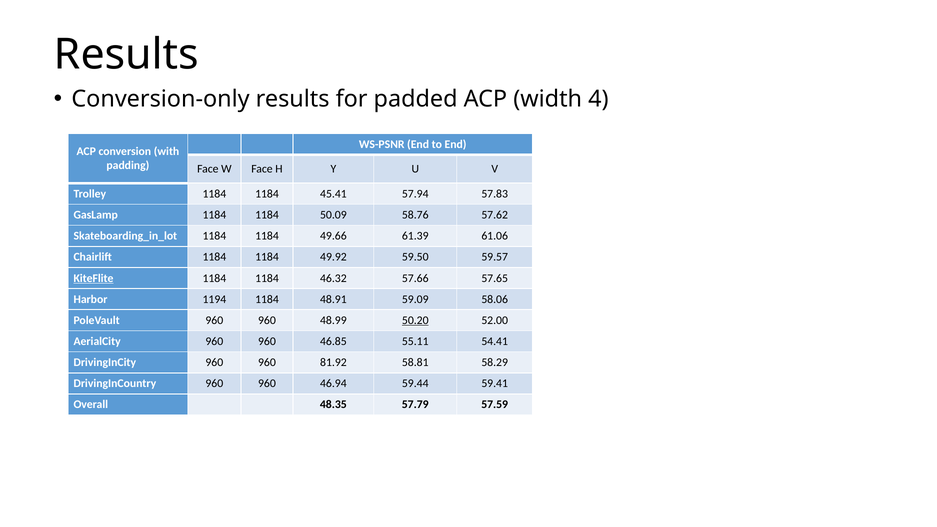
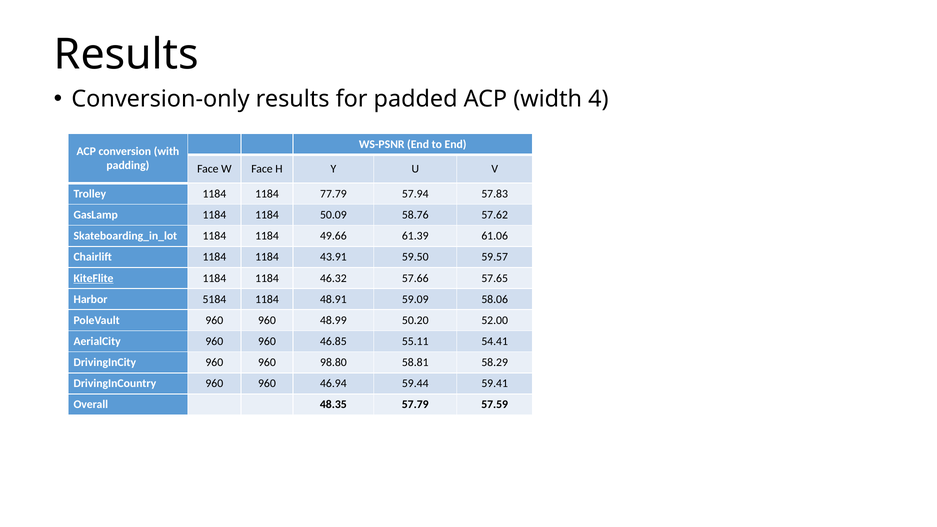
45.41: 45.41 -> 77.79 (333, 194)
49.92: 49.92 -> 43.91 (333, 257)
1194: 1194 -> 5184 (214, 299)
50.20 underline: present -> none (415, 320)
81.92: 81.92 -> 98.80 (333, 363)
